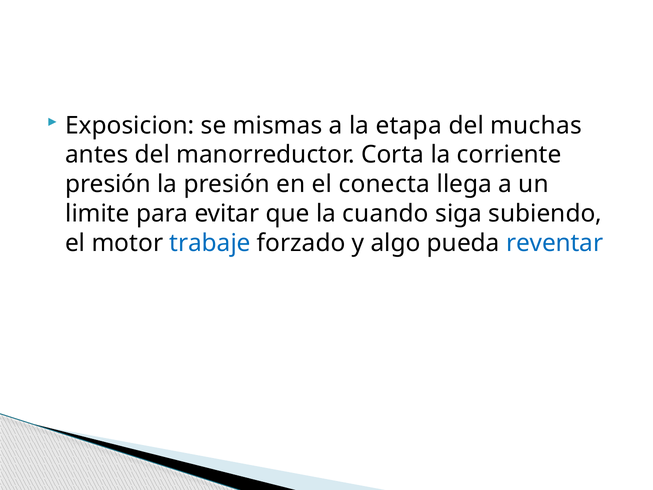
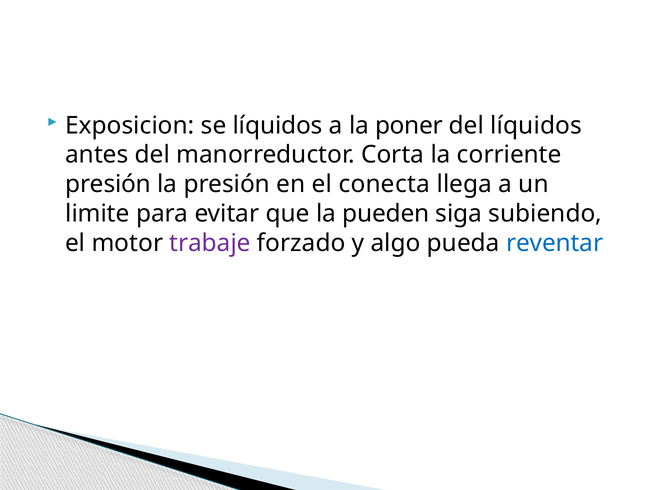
se mismas: mismas -> líquidos (278, 125)
etapa: etapa -> poner (409, 125)
del muchas: muchas -> líquidos (536, 125)
cuando: cuando -> pueden (386, 214)
trabaje colour: blue -> purple (210, 243)
